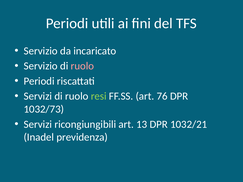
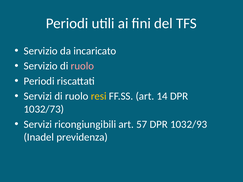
resi colour: light green -> yellow (99, 96)
76: 76 -> 14 (162, 96)
13: 13 -> 57 (142, 124)
1032/21: 1032/21 -> 1032/93 (189, 124)
